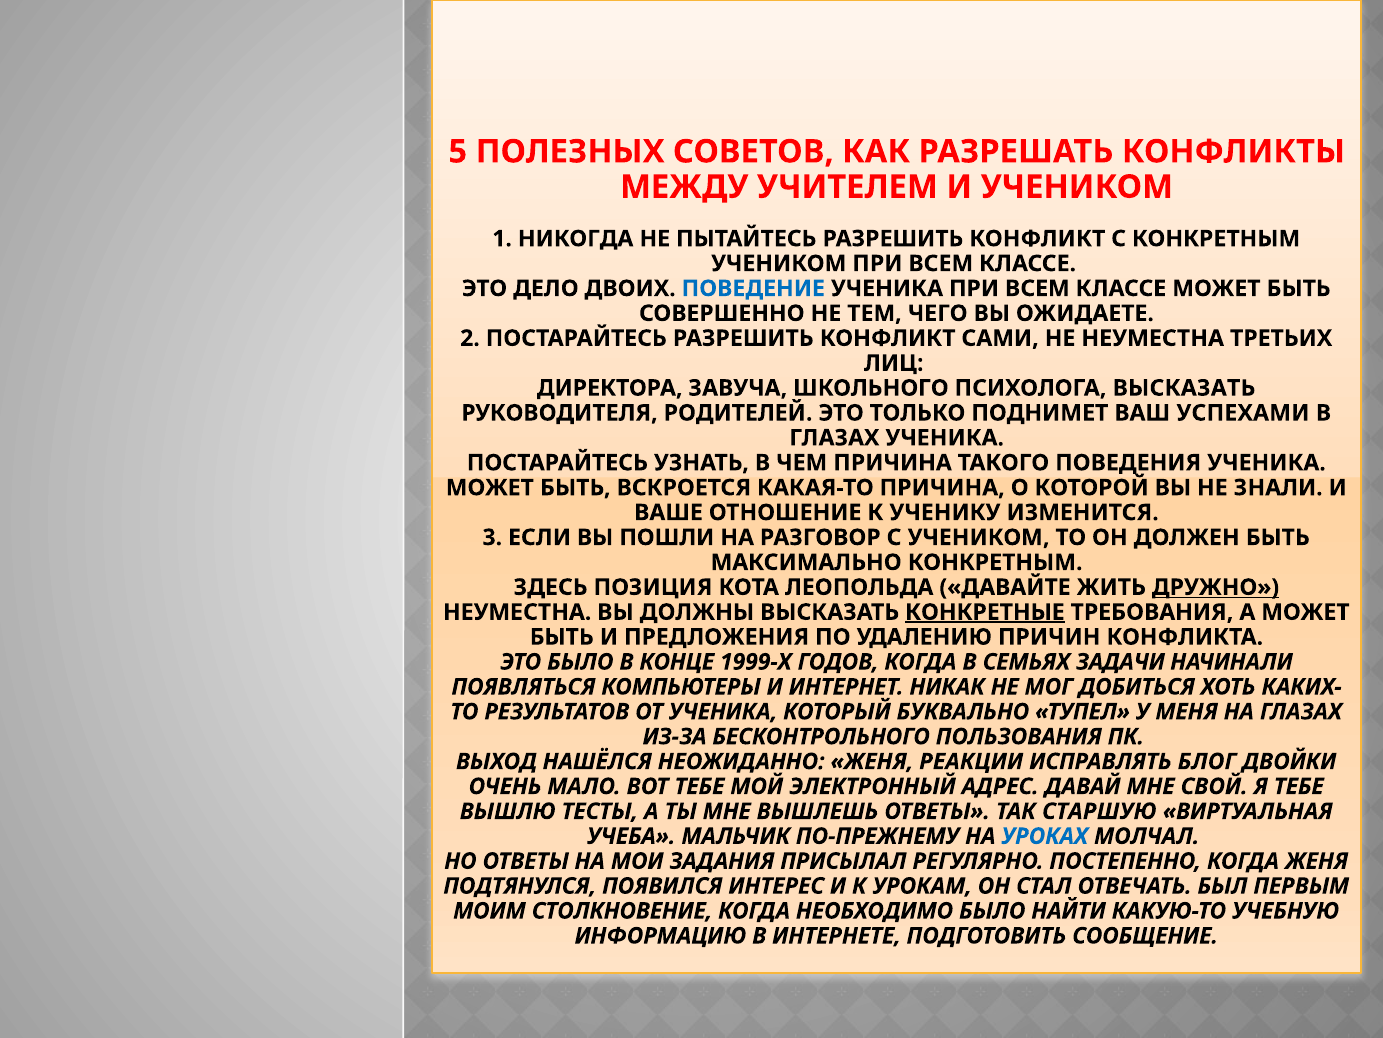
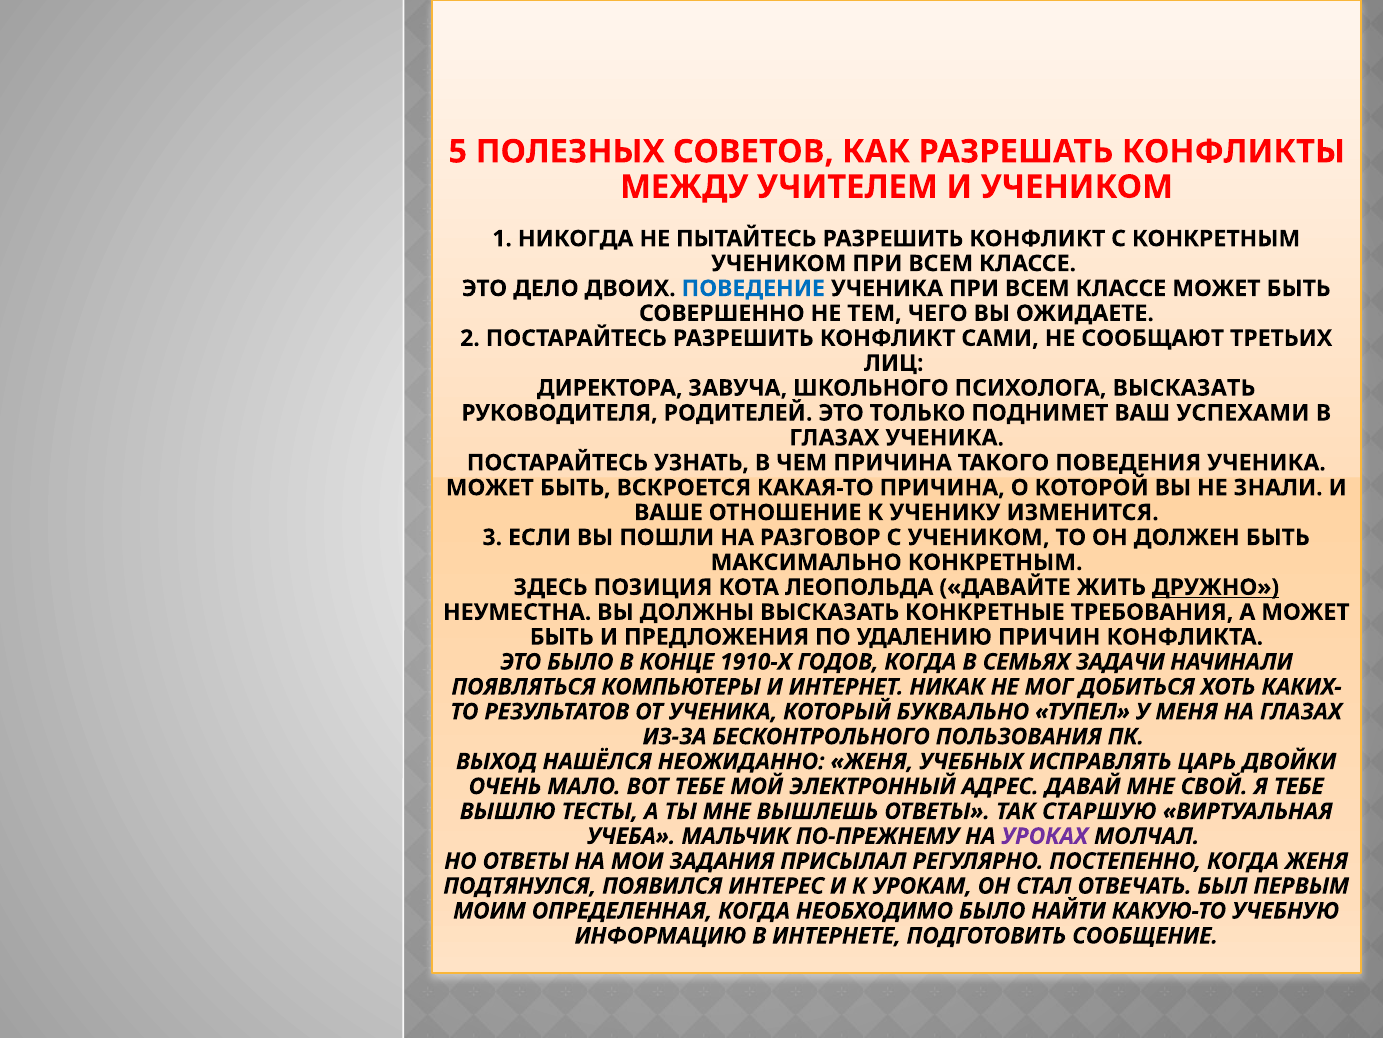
НЕ НЕУМЕСТНА: НЕУМЕСТНА -> СООБЩАЮТ (1153, 338)
КОНКРЕТНЫЕ underline: present -> none (985, 612)
1999-Х: 1999-Х -> 1910-Х (756, 662)
РЕАКЦИИ: РЕАКЦИИ -> УЧЕБНЫХ (971, 761)
БЛОГ: БЛОГ -> ЦАРЬ (1207, 761)
УРОКАХ colour: blue -> purple (1045, 836)
СТОЛКНОВЕНИЕ: СТОЛКНОВЕНИЕ -> ОПРЕДЕЛЕННАЯ (622, 910)
